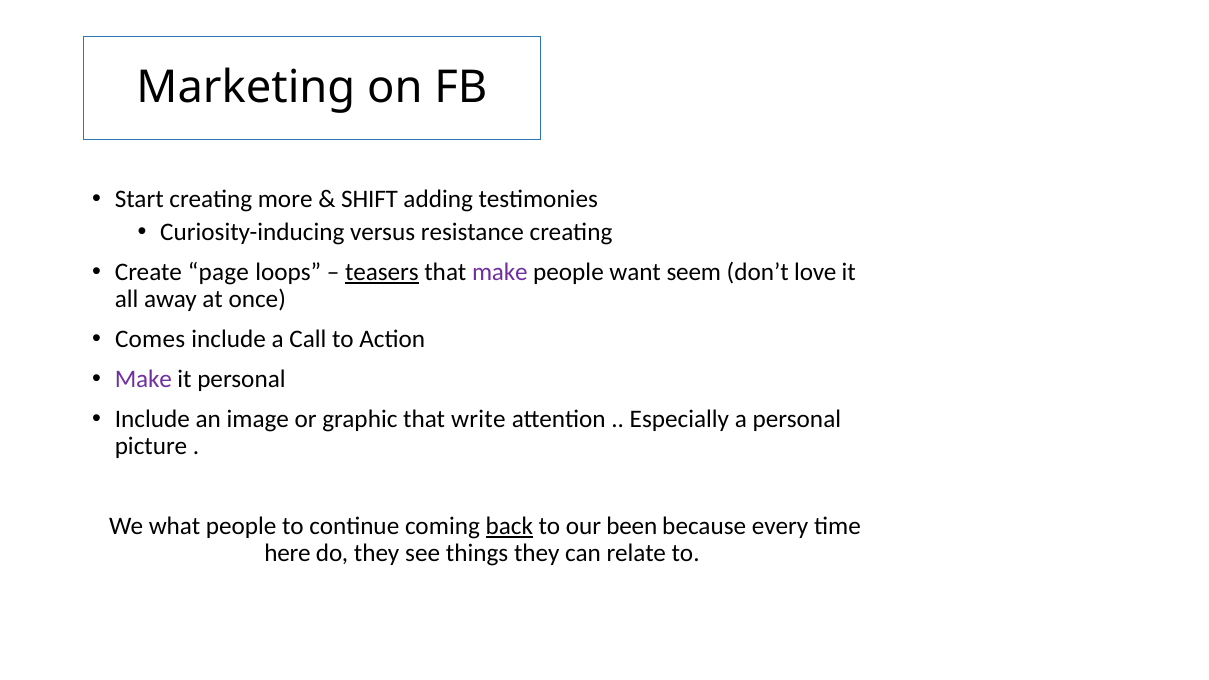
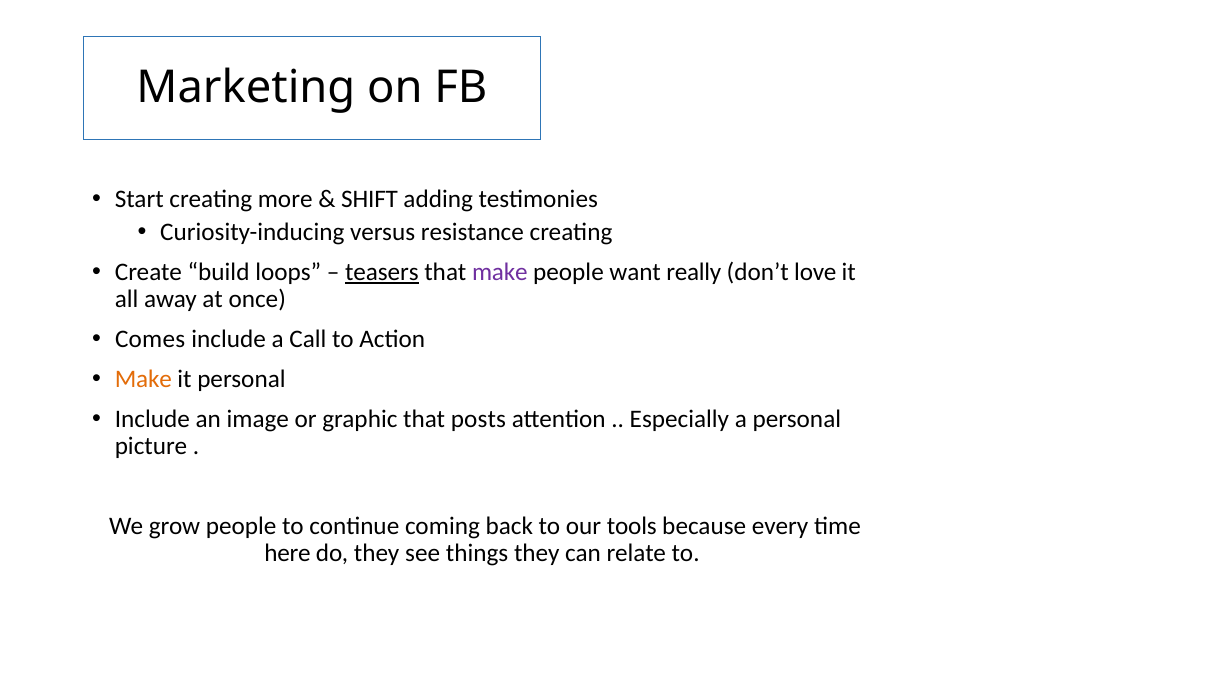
page: page -> build (218, 272)
seem: seem -> really (694, 272)
Make colour: purple -> orange (143, 379)
write: write -> posts (478, 419)
what: what -> grow (175, 526)
back underline: present -> none (509, 526)
been: been -> tools (632, 526)
